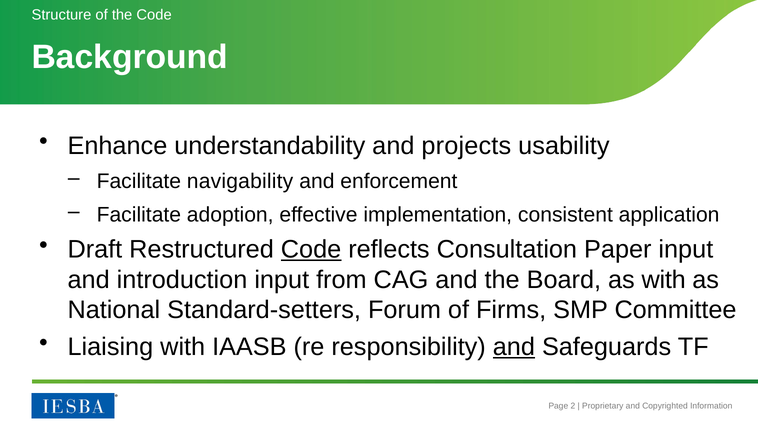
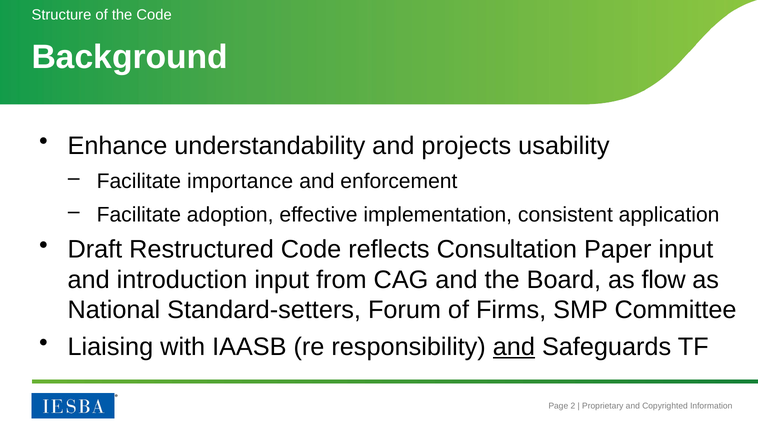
navigability: navigability -> importance (240, 181)
Code underline: present -> none (311, 249)
as with: with -> flow (664, 279)
